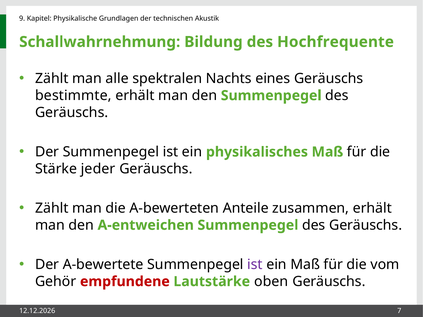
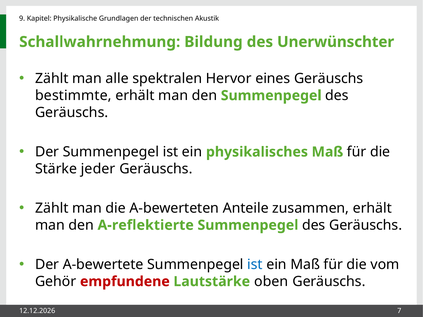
Hochfrequente: Hochfrequente -> Unerwünschter (336, 42)
Nachts: Nachts -> Hervor (229, 79)
A-entweichen: A-entweichen -> A-reflektierte (146, 225)
ist colour: purple -> blue (255, 265)
